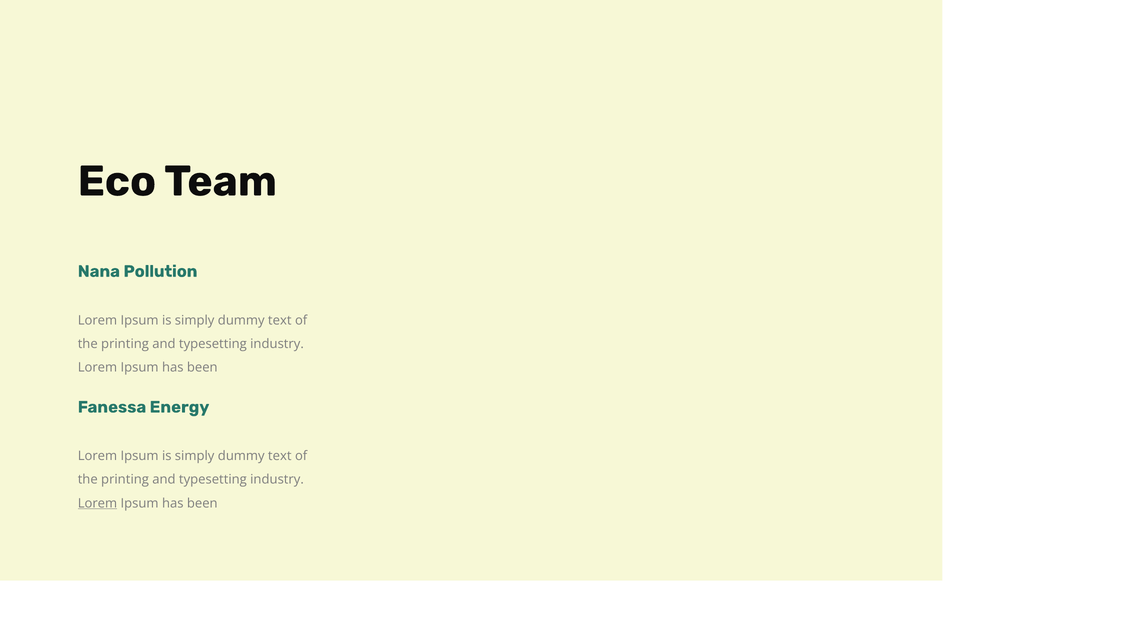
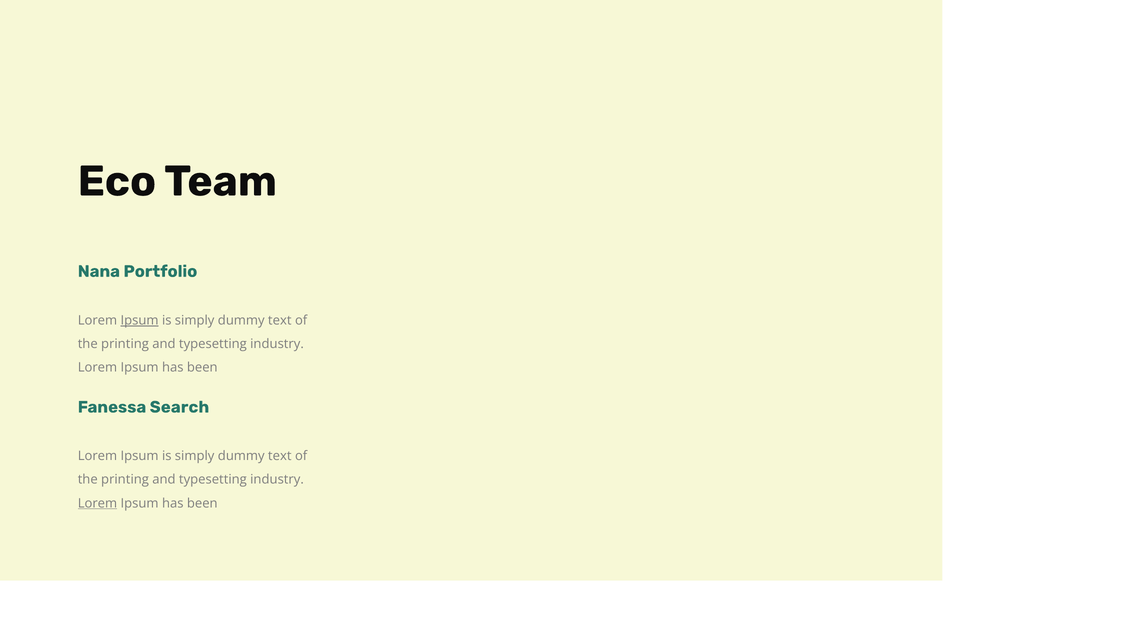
Pollution: Pollution -> Portfolio (160, 271)
Ipsum underline: none -> present (140, 320)
Energy: Energy -> Search (179, 407)
